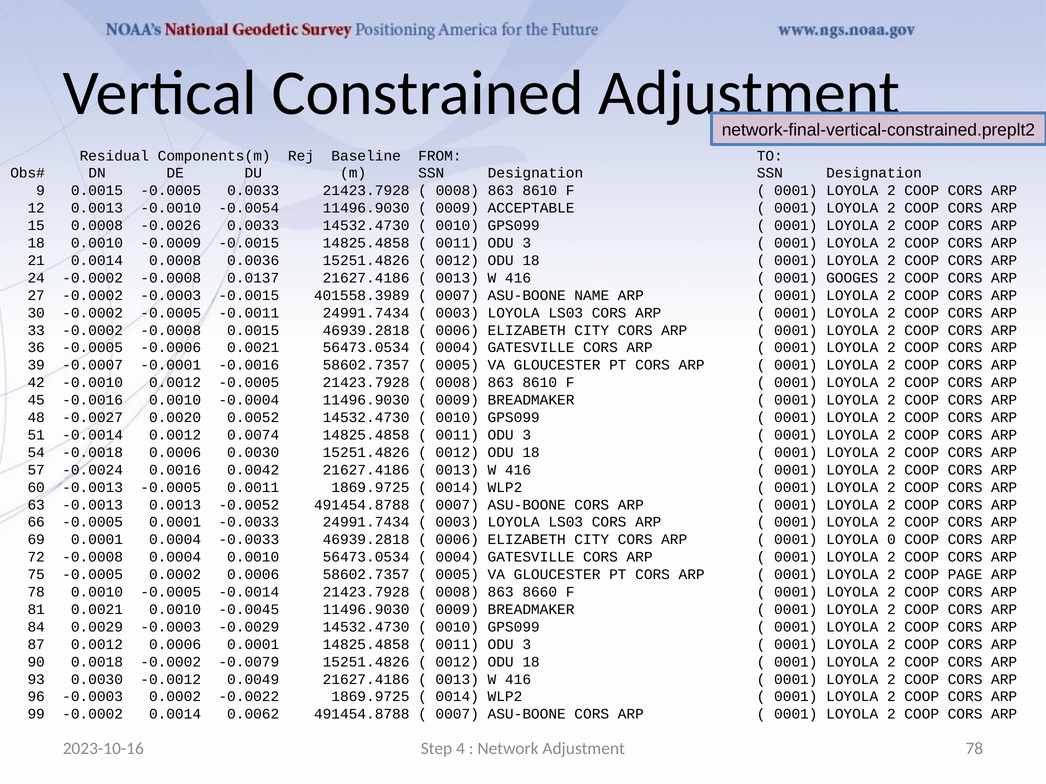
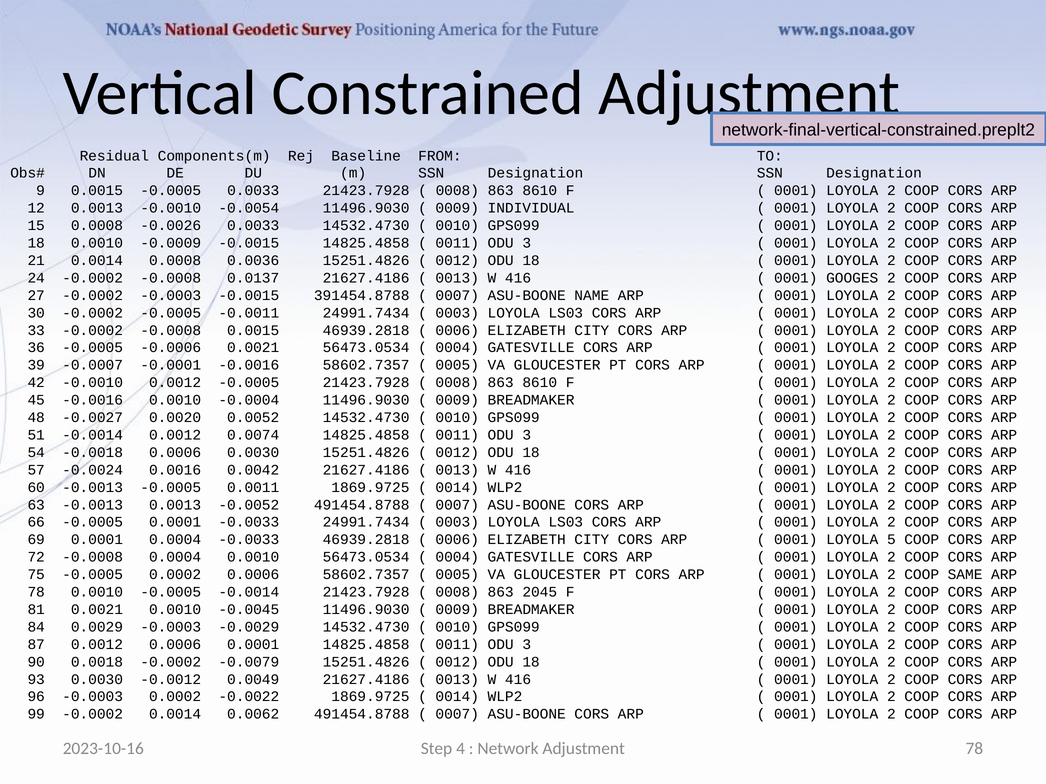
ACCEPTABLE: ACCEPTABLE -> INDIVIDUAL (531, 208)
401558.3989: 401558.3989 -> 391454.8788 (362, 296)
0: 0 -> 5 (891, 540)
PAGE: PAGE -> SAME (965, 575)
8660: 8660 -> 2045 (540, 592)
